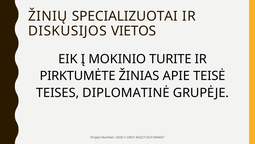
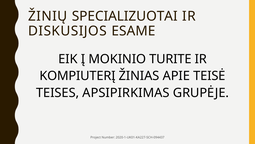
VIETOS: VIETOS -> ESAME (134, 31)
PIRKTUMĖTE: PIRKTUMĖTE -> KOMPIUTERĮ (78, 76)
DIPLOMATINĖ: DIPLOMATINĖ -> APSIPIRKIMAS (126, 92)
